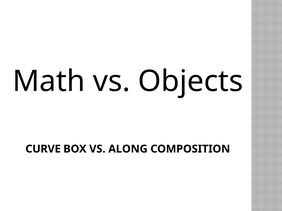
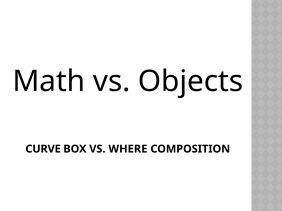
ALONG: ALONG -> WHERE (128, 149)
